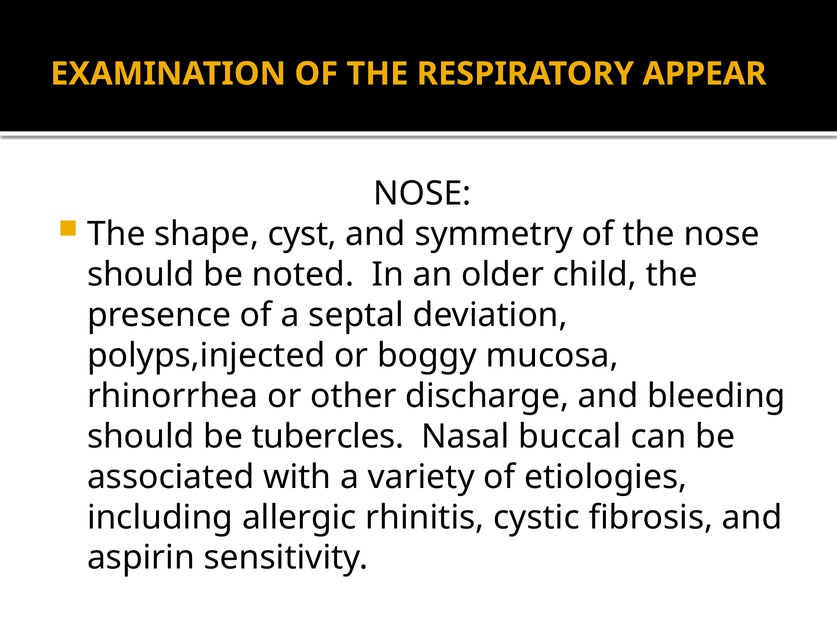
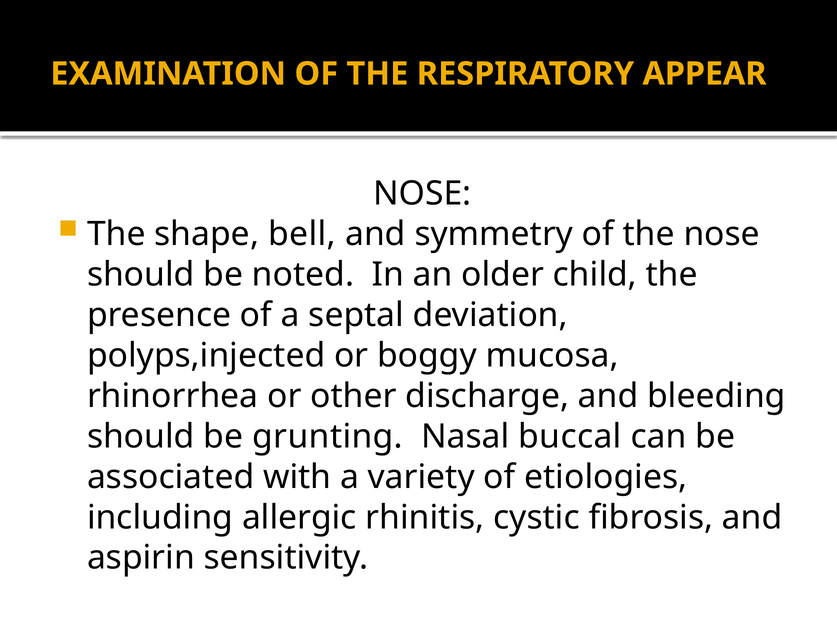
cyst: cyst -> bell (302, 234)
tubercles: tubercles -> grunting (328, 436)
